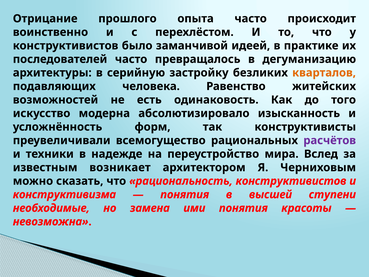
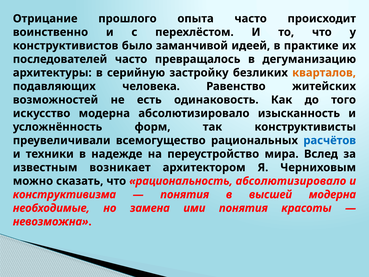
расчётов colour: purple -> blue (330, 140)
рациональность конструктивистов: конструктивистов -> абсолютизировало (291, 181)
высшей ступени: ступени -> модерна (332, 194)
